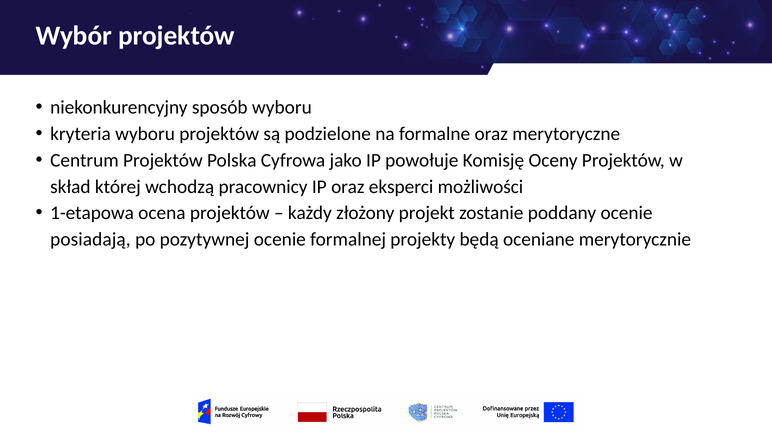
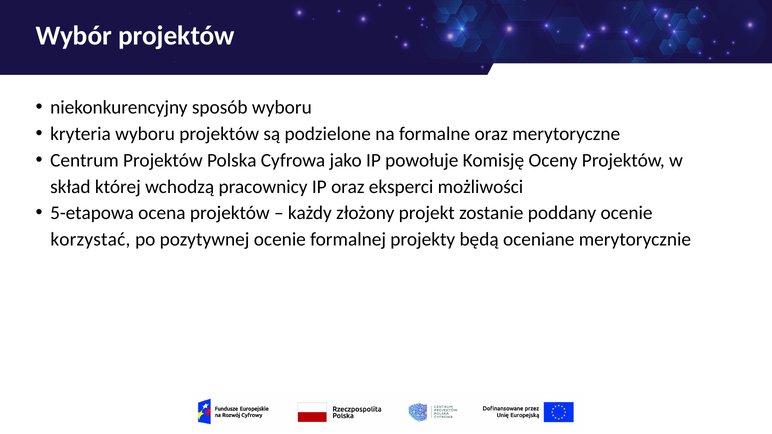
1-etapowa: 1-etapowa -> 5-etapowa (92, 213)
posiadają: posiadają -> korzystać (90, 240)
